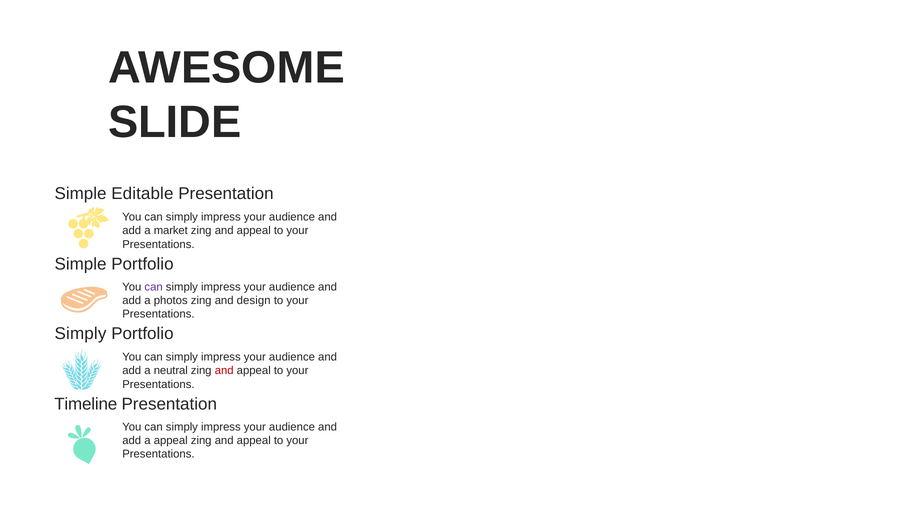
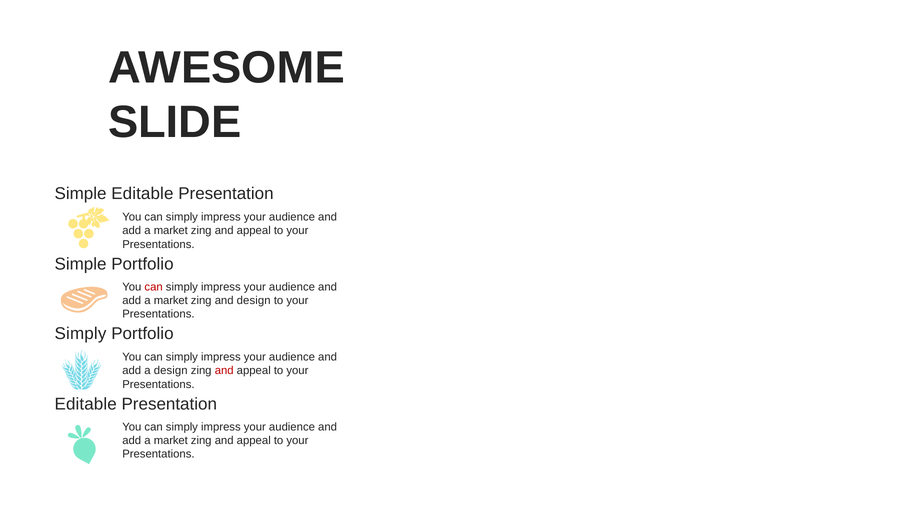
can colour: purple -> red (154, 287)
photos: photos -> market (171, 301)
a neutral: neutral -> design (171, 371)
Timeline: Timeline -> Editable (86, 404)
appeal: appeal -> market (171, 441)
